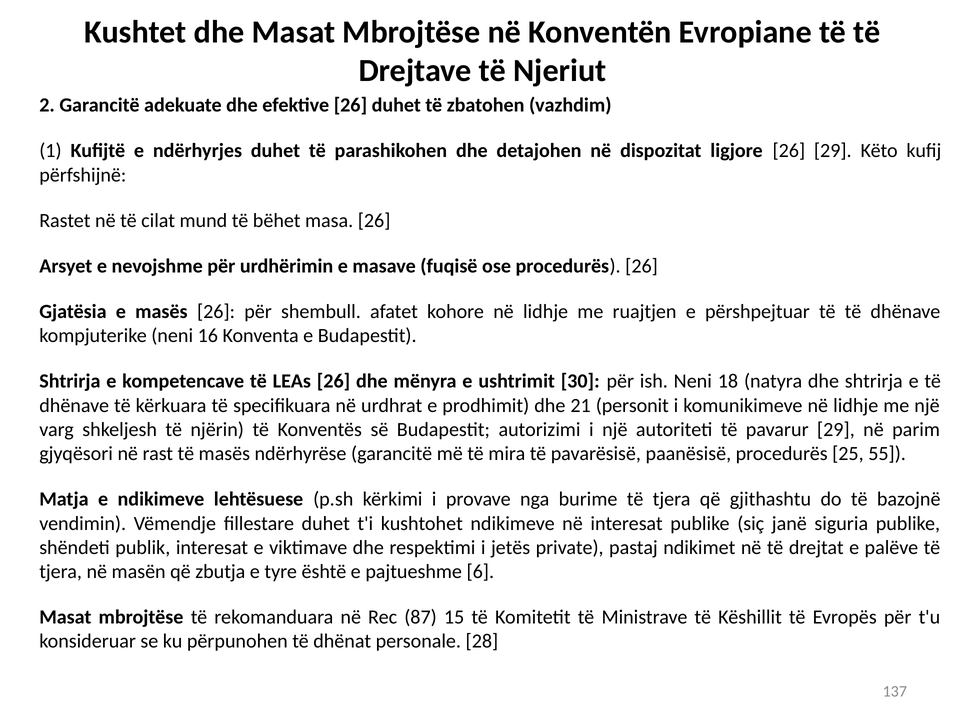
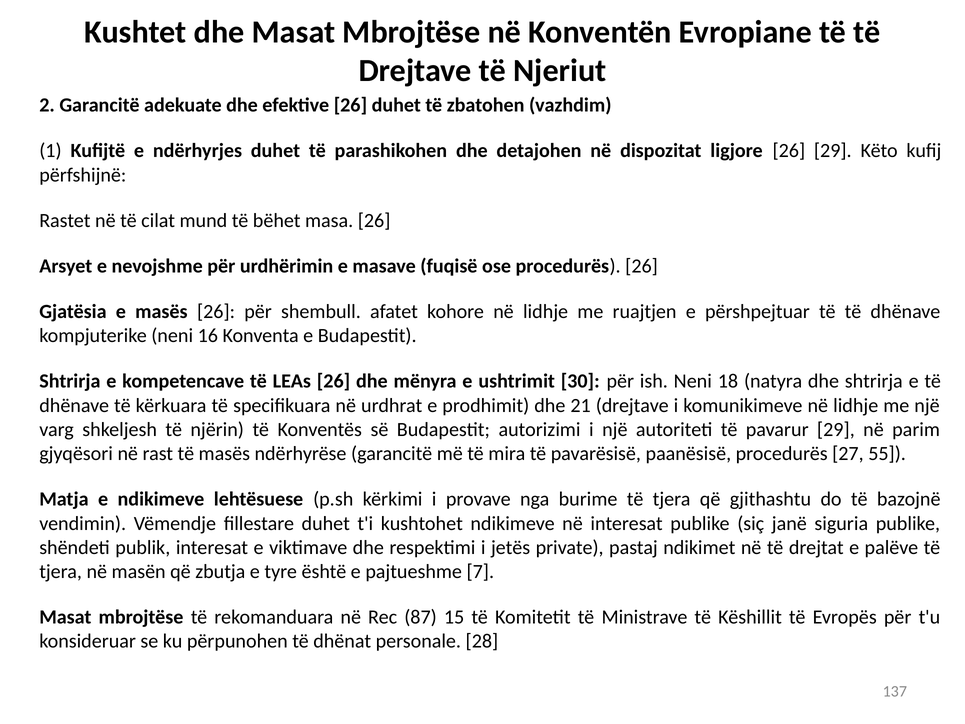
21 personit: personit -> drejtave (632, 405)
25: 25 -> 27 (848, 454)
6: 6 -> 7 (480, 571)
